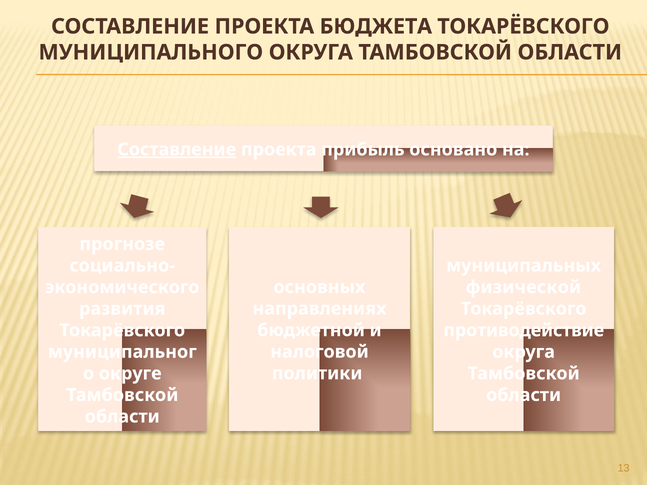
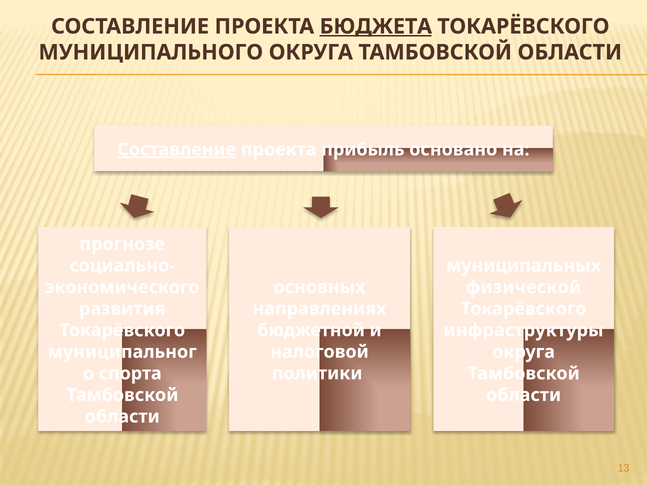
БЮДЖЕТА underline: none -> present (376, 26)
противодействие: противодействие -> инфраструктуры (524, 331)
округе: округе -> спорта (130, 374)
